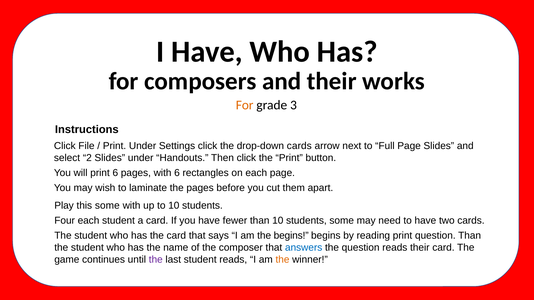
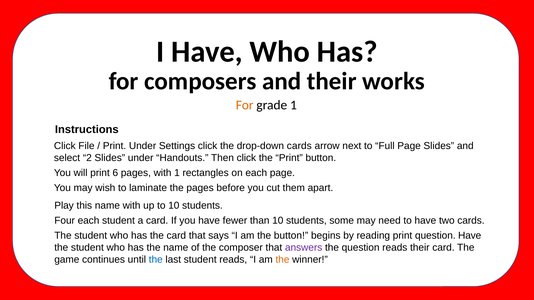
grade 3: 3 -> 1 (294, 105)
with 6: 6 -> 1 (177, 173)
this some: some -> name (107, 206)
the begins: begins -> button (291, 236)
question Than: Than -> Have (470, 236)
answers colour: blue -> purple (304, 248)
the colour: purple -> blue (156, 260)
